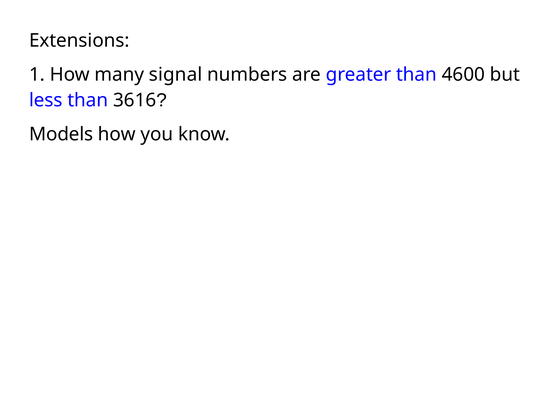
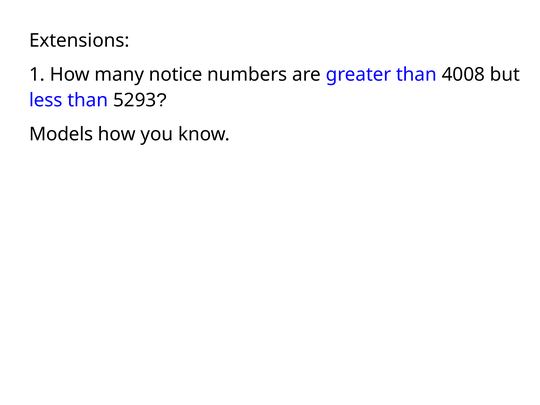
signal: signal -> notice (176, 74)
4600: 4600 -> 4008 (463, 74)
3616: 3616 -> 5293 (135, 100)
